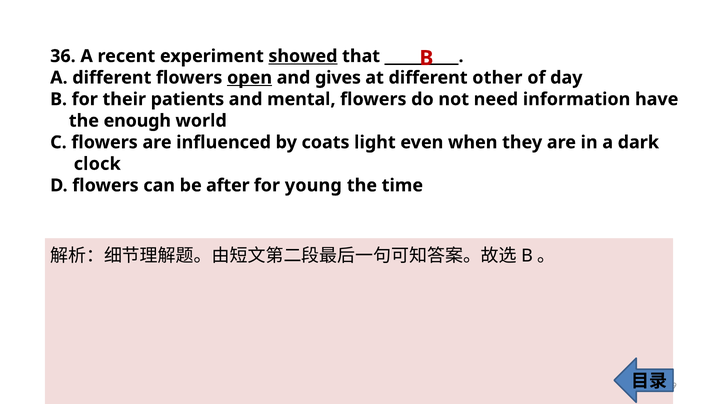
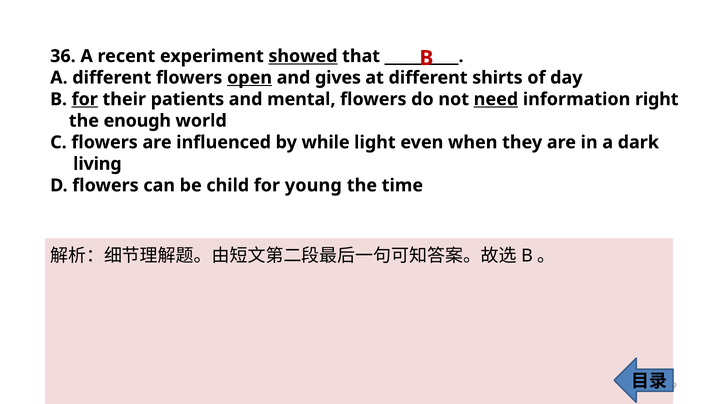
other: other -> shirts (497, 78)
for underline: none -> present (85, 99)
need underline: none -> present (496, 99)
have: have -> right (657, 99)
coats: coats -> while (326, 142)
clock: clock -> living (97, 164)
after: after -> child (228, 185)
